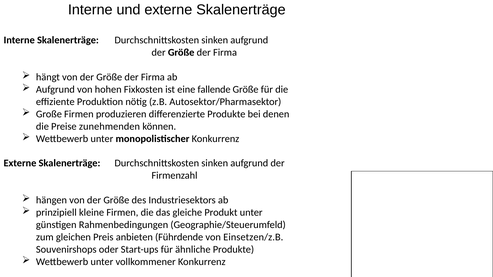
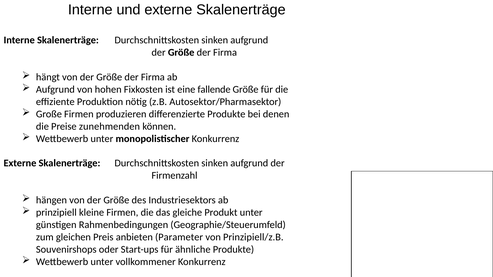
Führdende: Führdende -> Parameter (179, 237)
Einsetzen/z.B: Einsetzen/z.B -> Prinzipiell/z.B (253, 237)
